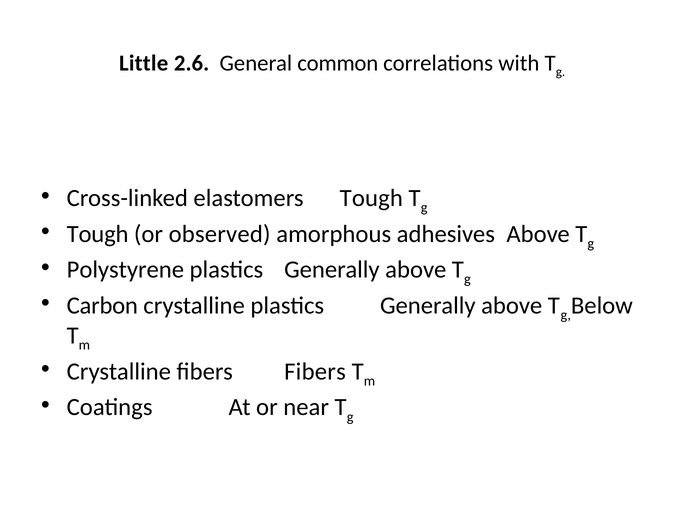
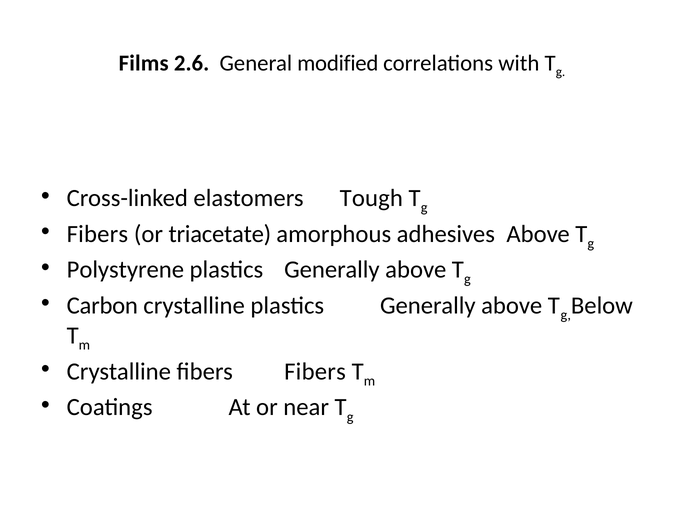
Little: Little -> Films (144, 63)
common: common -> modified (338, 63)
Tough: Tough -> Fibers (97, 234)
observed: observed -> triacetate (220, 234)
